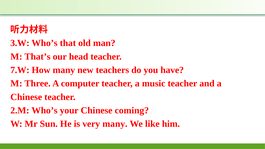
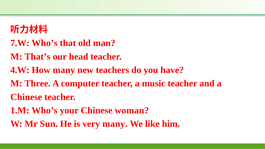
3.W: 3.W -> 7.W (20, 43)
7.W: 7.W -> 4.W (20, 70)
2.M: 2.M -> 1.M (20, 110)
coming: coming -> woman (132, 110)
